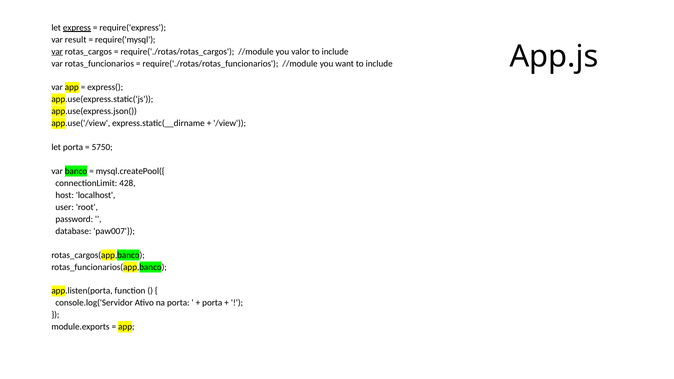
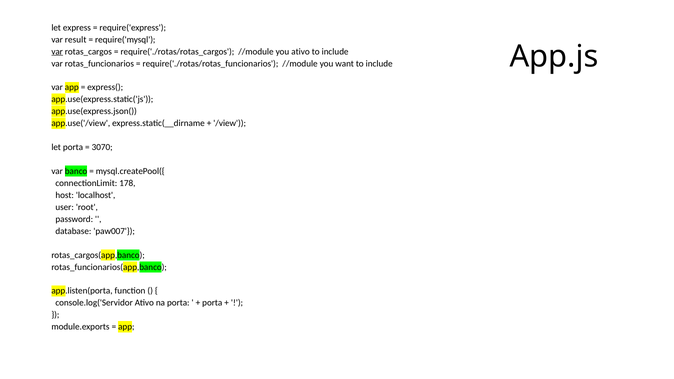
express underline: present -> none (77, 28)
you valor: valor -> ativo (301, 52)
5750: 5750 -> 3070 (102, 147)
428: 428 -> 178 (127, 183)
